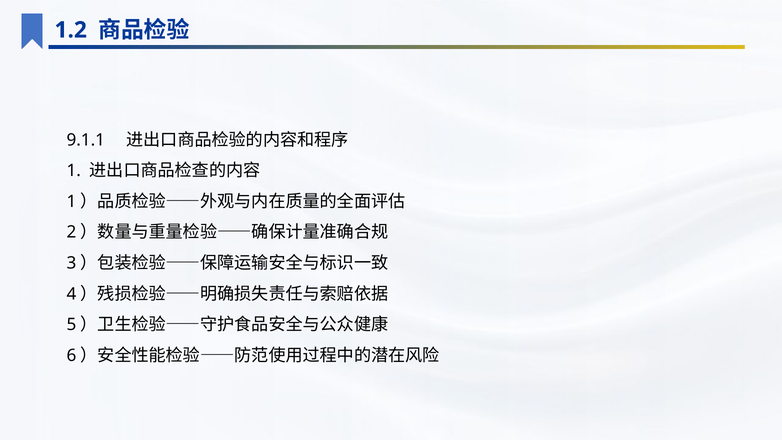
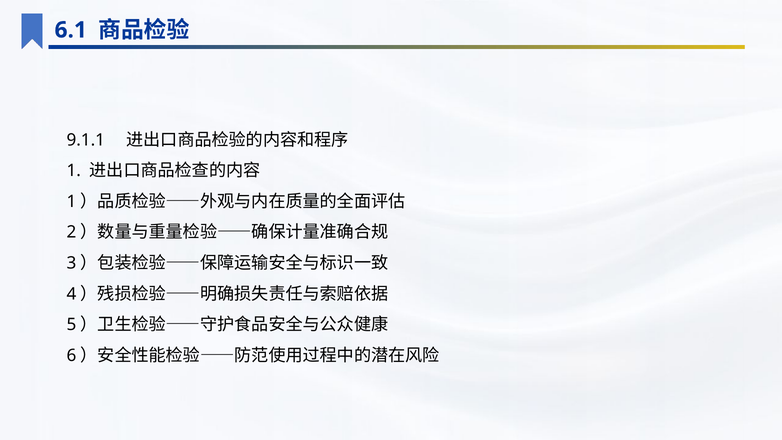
1.2: 1.2 -> 6.1 (71, 30)
